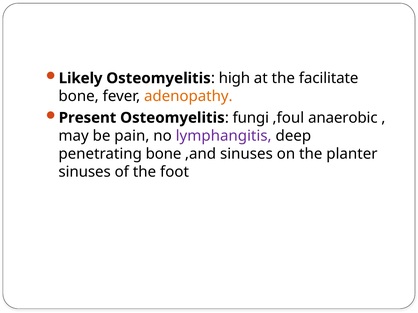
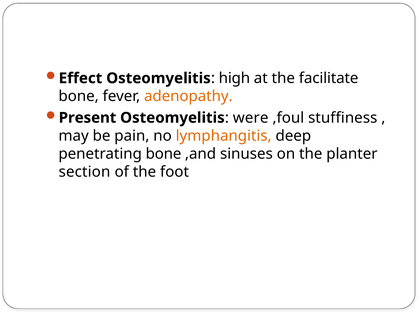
Likely: Likely -> Effect (81, 78)
fungi: fungi -> were (251, 118)
anaerobic: anaerobic -> stuffiness (343, 118)
lymphangitis colour: purple -> orange (224, 136)
sinuses: sinuses -> section (84, 172)
